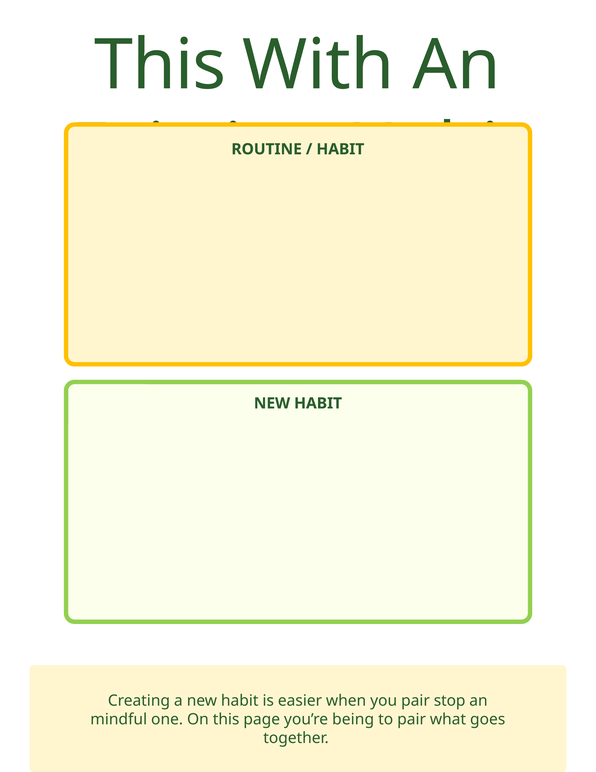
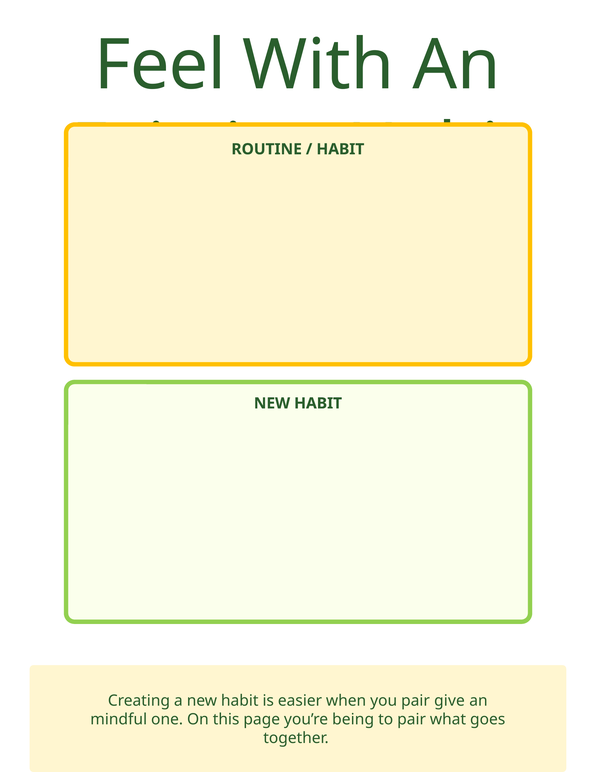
This: This -> Feel (160, 65)
stop: stop -> give (449, 700)
